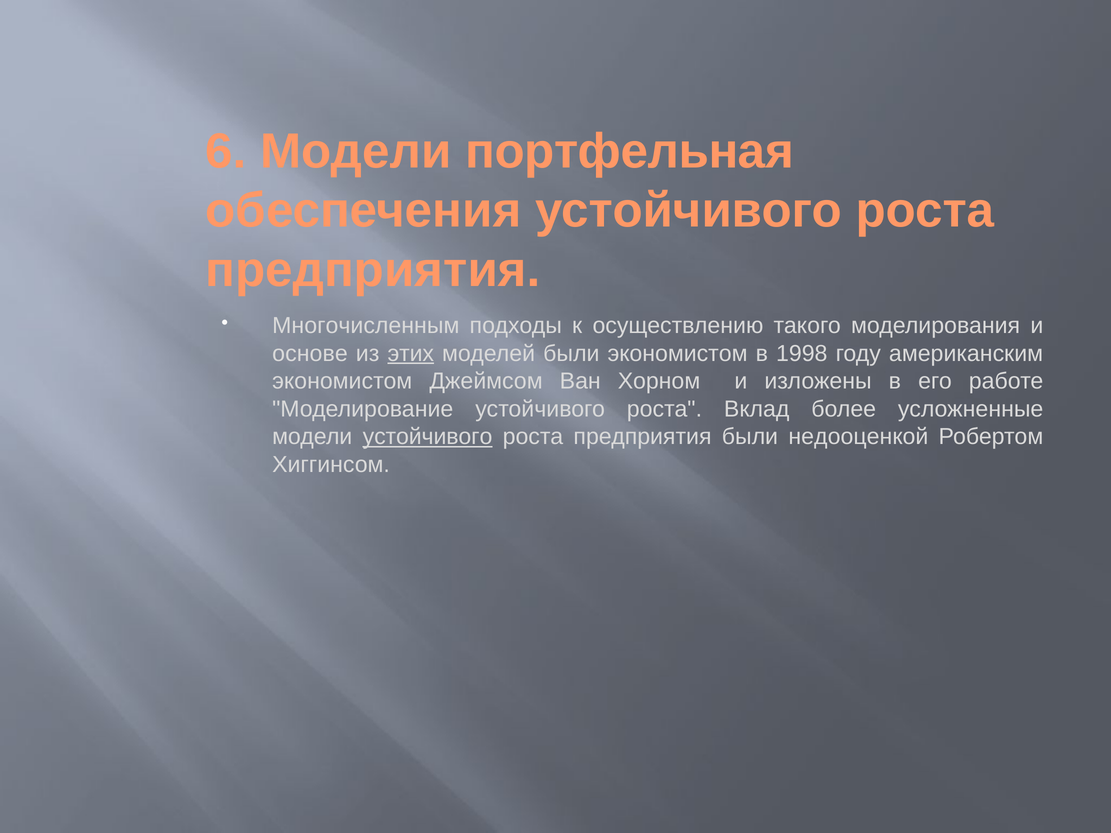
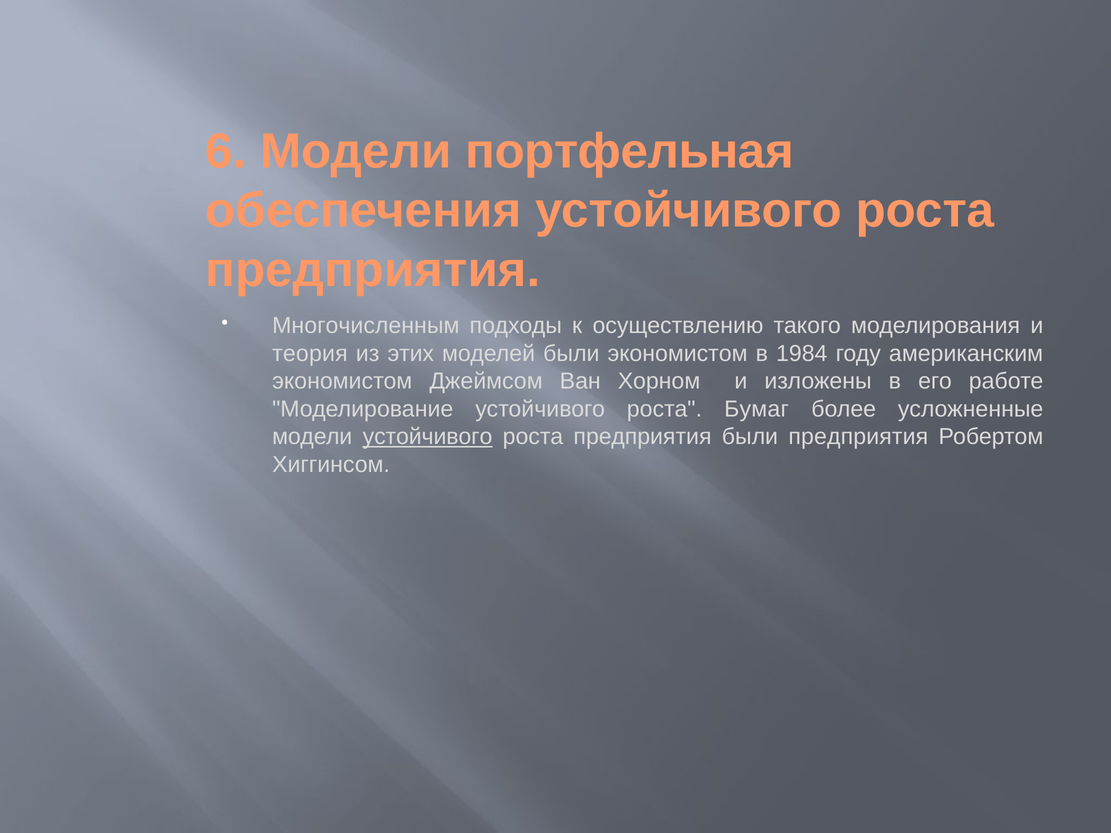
основе: основе -> теория (310, 354)
этих underline: present -> none (411, 354)
1998: 1998 -> 1984 (802, 354)
Вклад: Вклад -> Бумаг (757, 409)
были недооценкой: недооценкой -> предприятия (858, 437)
